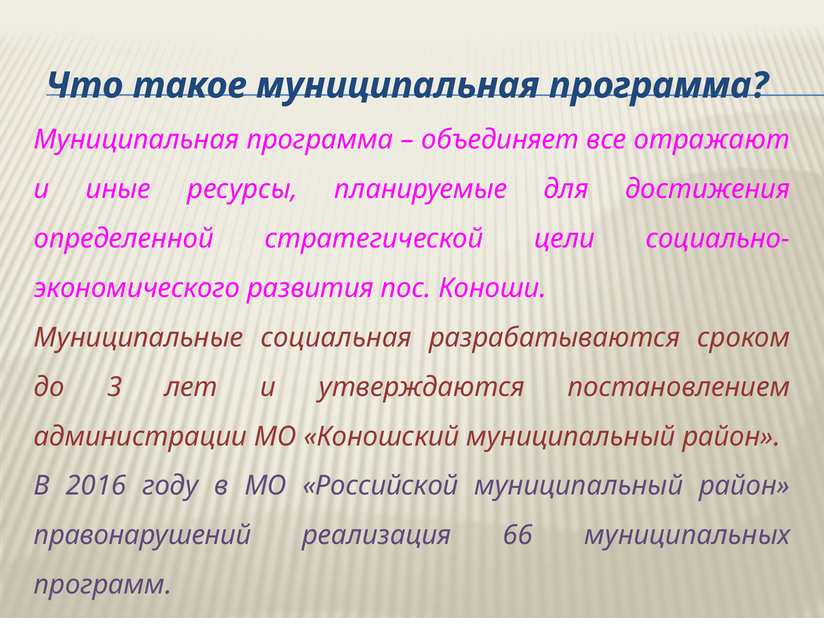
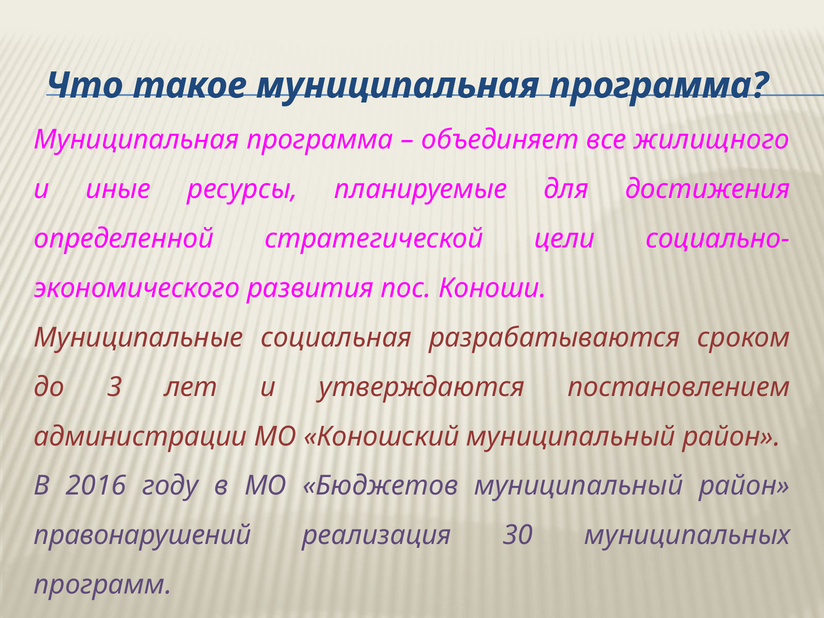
отражают: отражают -> жилищного (712, 140)
Российской: Российской -> Бюджетов (380, 486)
66: 66 -> 30 (518, 535)
